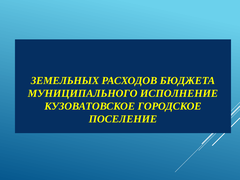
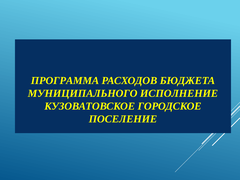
ЗЕМЕЛЬНЫХ: ЗЕМЕЛЬНЫХ -> ПРОГРАММА (65, 81)
